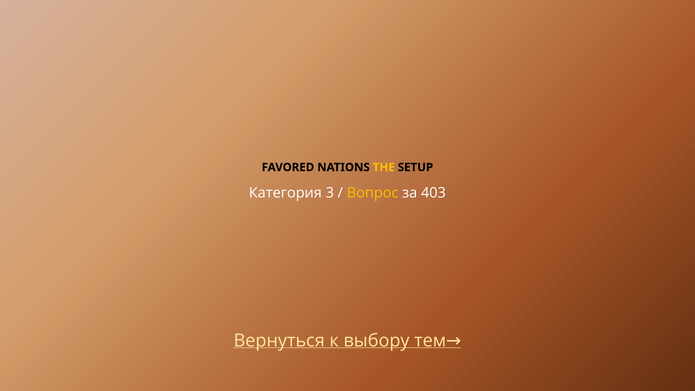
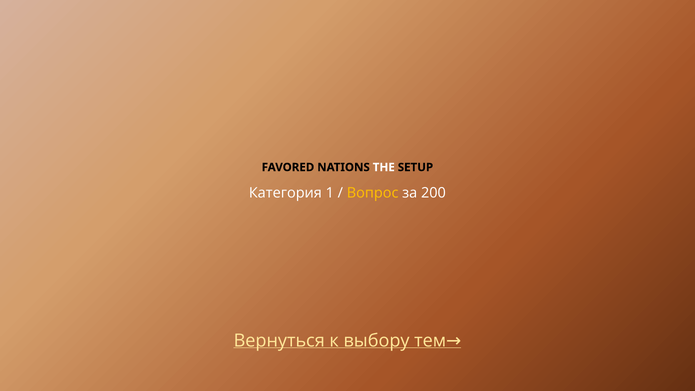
THE colour: yellow -> white (384, 167)
3: 3 -> 1 (330, 193)
403: 403 -> 200 (433, 193)
